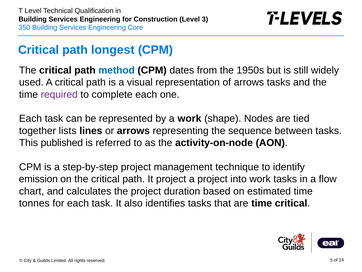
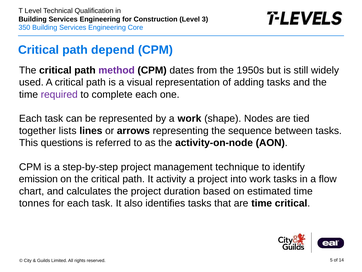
longest: longest -> depend (113, 50)
method colour: blue -> purple (117, 70)
of arrows: arrows -> adding (249, 82)
published: published -> questions (62, 143)
It project: project -> activity (171, 179)
